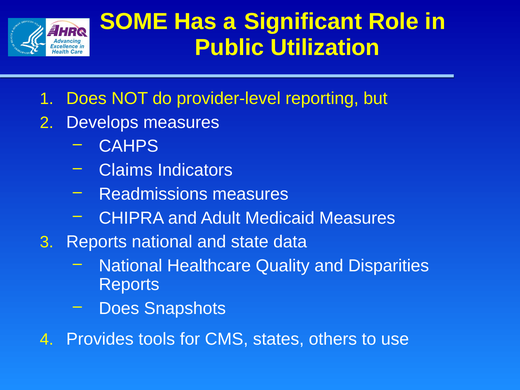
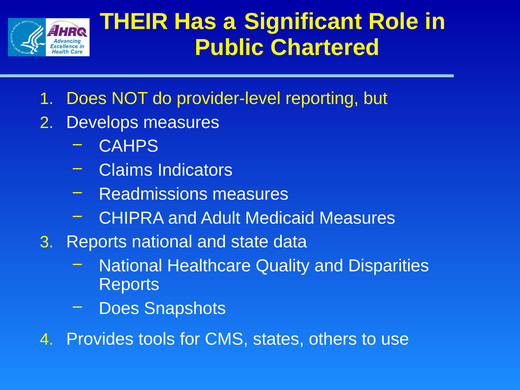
SOME: SOME -> THEIR (134, 21)
Utilization: Utilization -> Chartered (325, 48)
